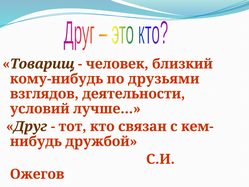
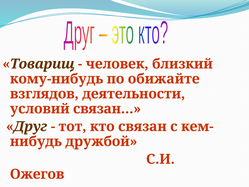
друзьями: друзьями -> обижайте (164, 79)
лучше…: лучше… -> связан… (107, 109)
